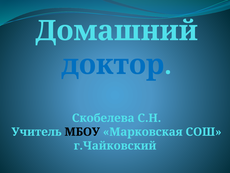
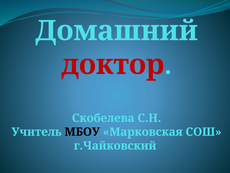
доктор colour: blue -> red (113, 64)
